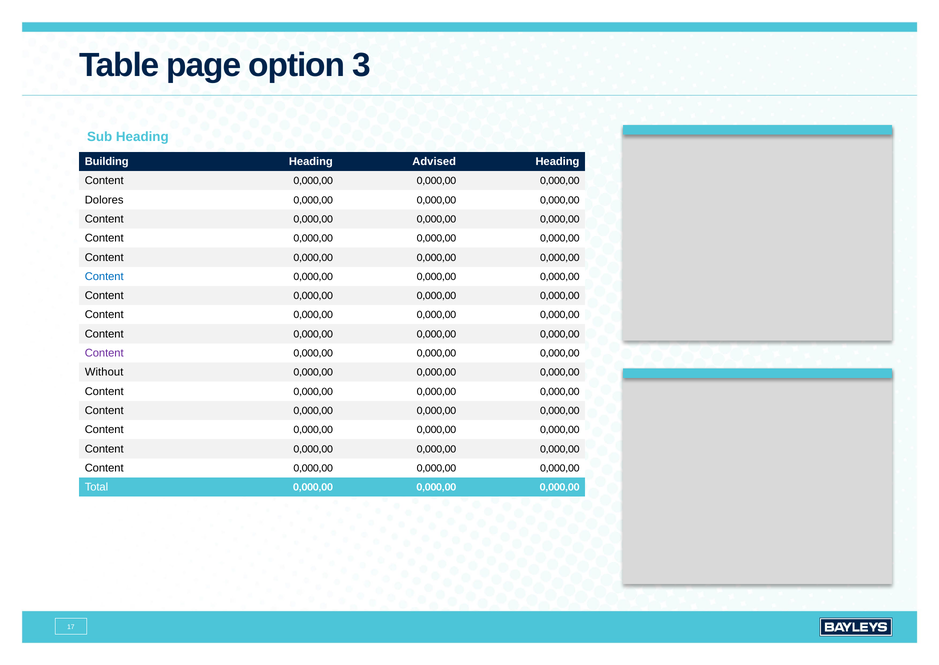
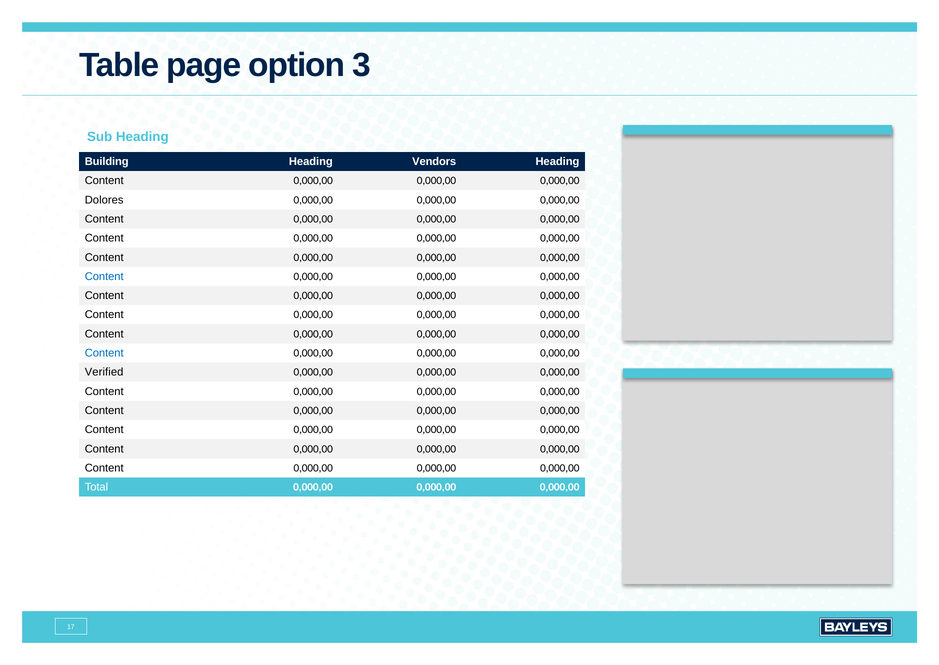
Advised: Advised -> Vendors (434, 161)
Content colour: purple -> blue (104, 353)
Without: Without -> Verified (104, 372)
